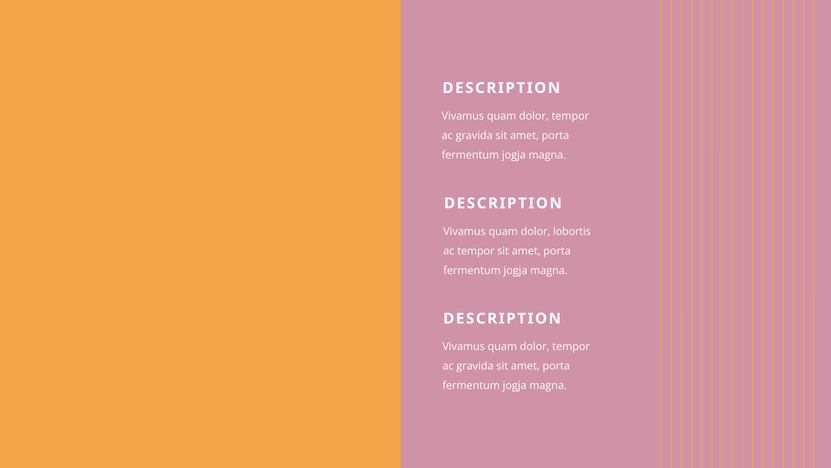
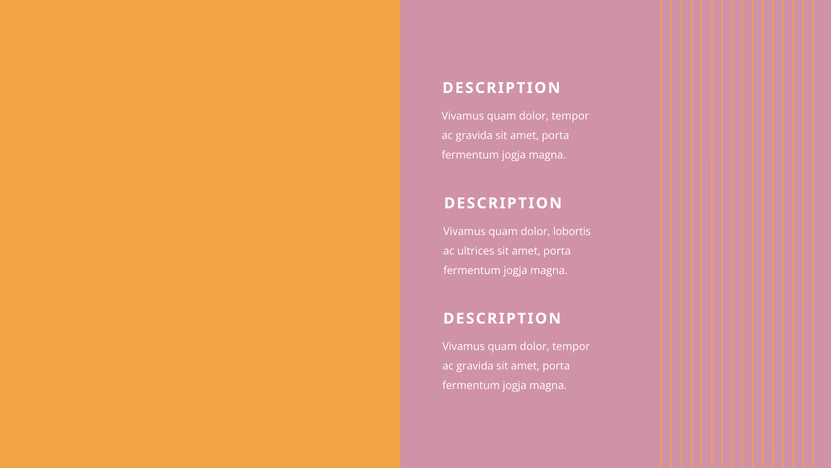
ac tempor: tempor -> ultrices (476, 251)
